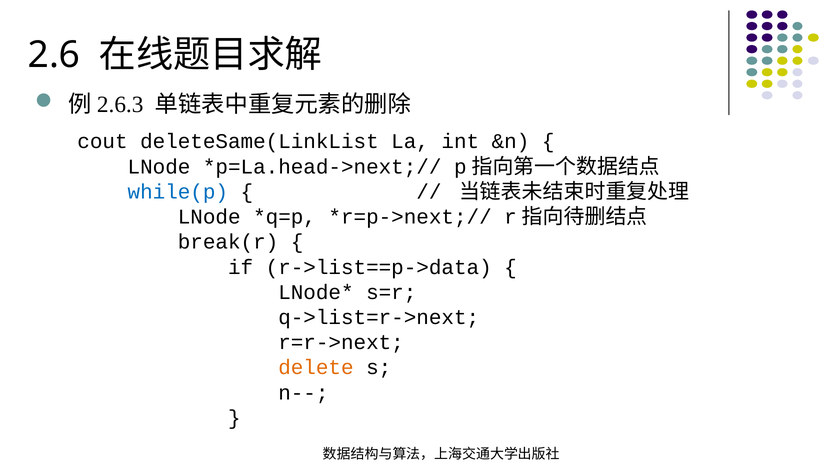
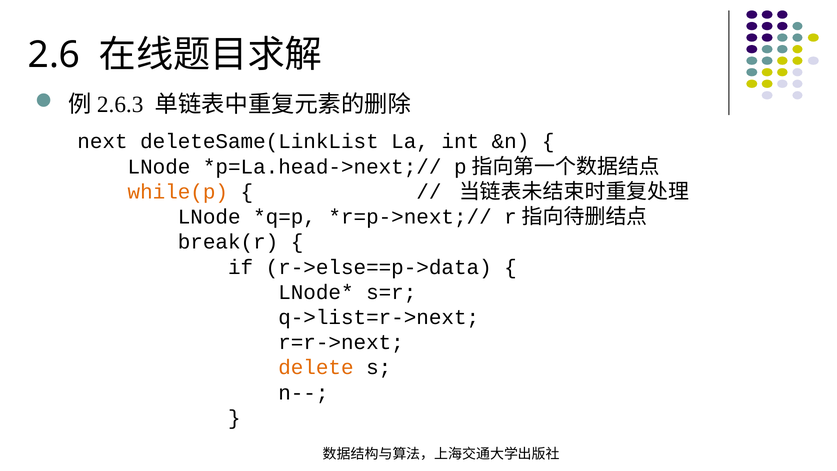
cout: cout -> next (102, 141)
while(p colour: blue -> orange (178, 192)
r->list==p->data: r->list==p->data -> r->else==p->data (379, 267)
